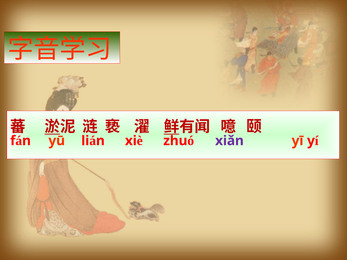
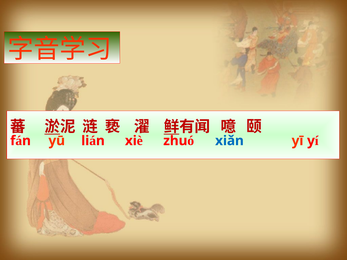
xiǎn colour: purple -> blue (229, 141)
